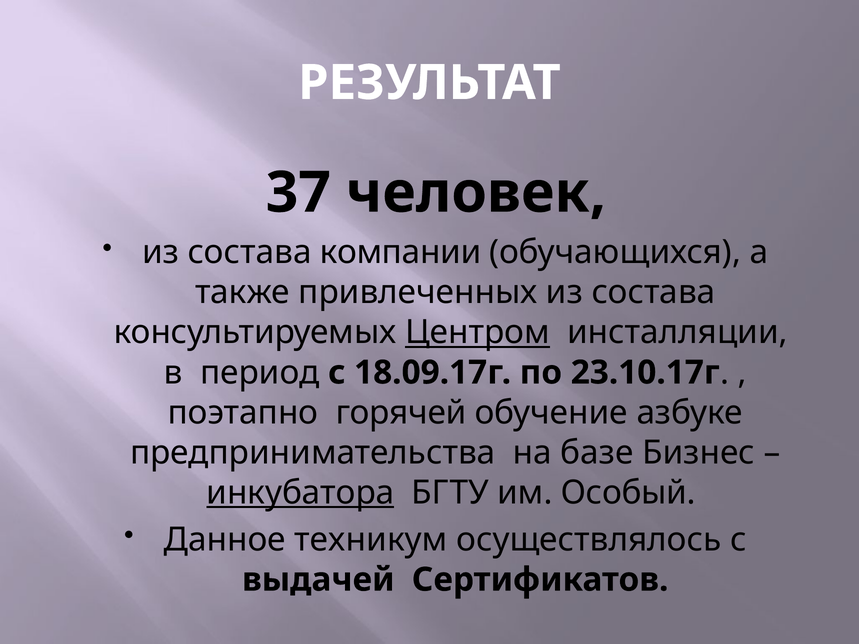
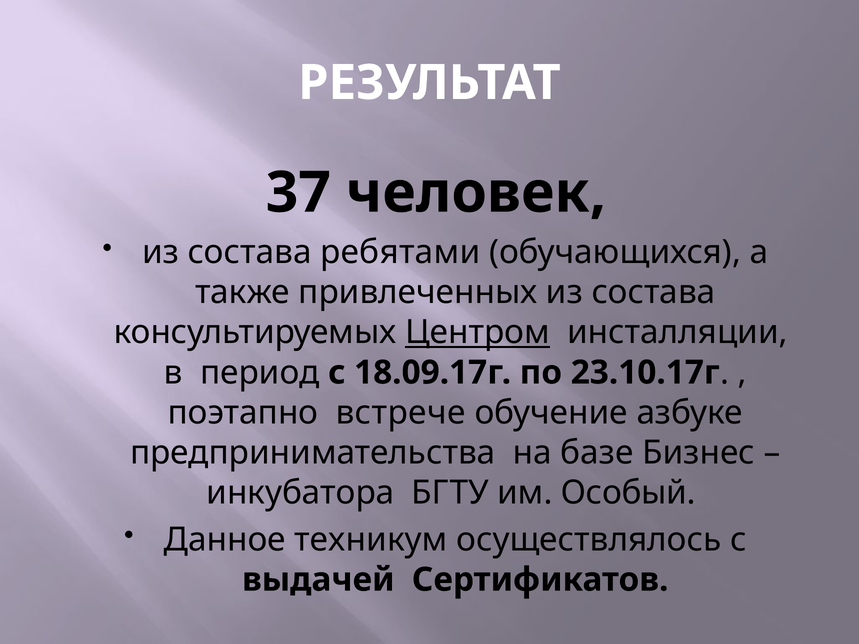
компании: компании -> ребятами (400, 252)
горячей: горячей -> встрече (401, 413)
инкубатора underline: present -> none (300, 493)
